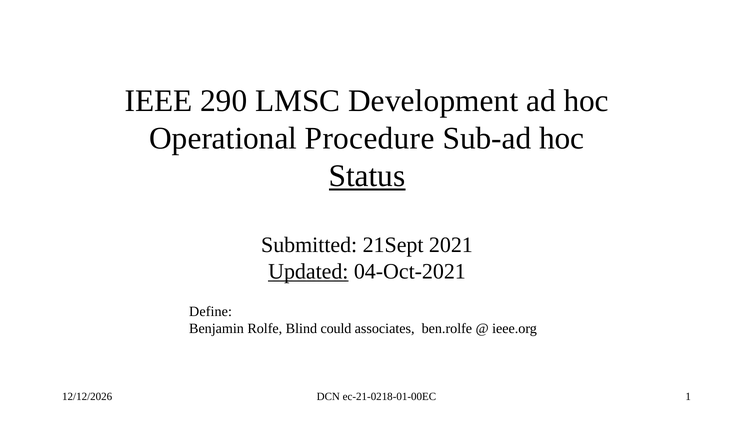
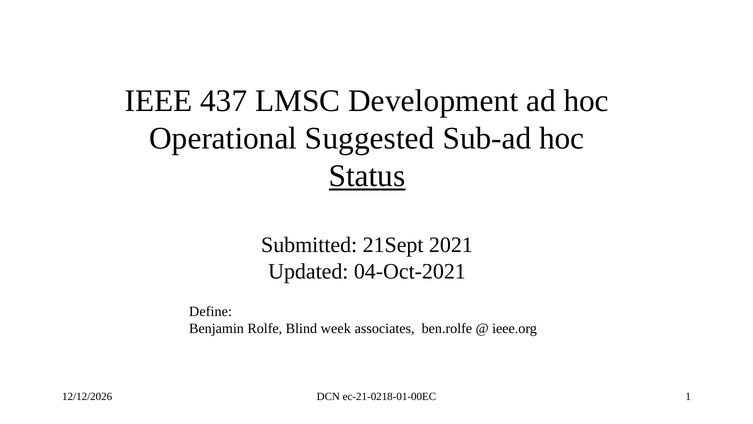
290: 290 -> 437 (224, 101)
Procedure: Procedure -> Suggested (370, 138)
Updated underline: present -> none (308, 271)
could: could -> week (336, 328)
